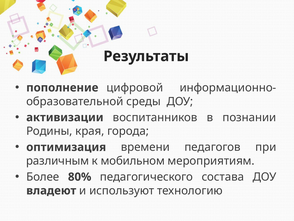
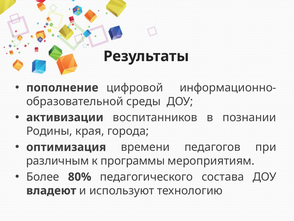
мобильном: мобильном -> программы (133, 161)
